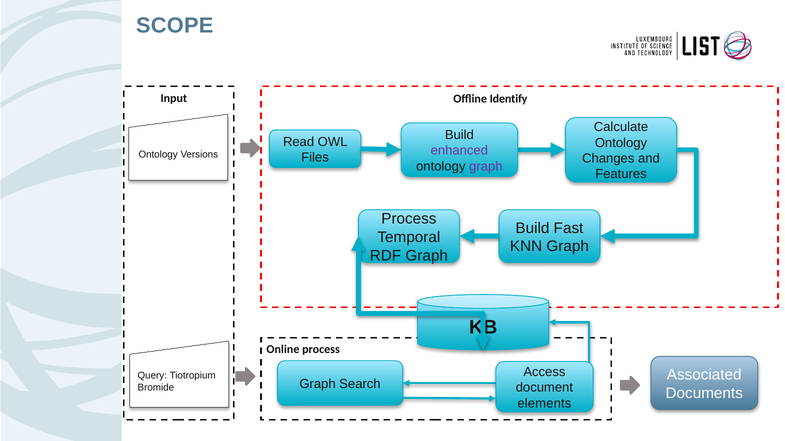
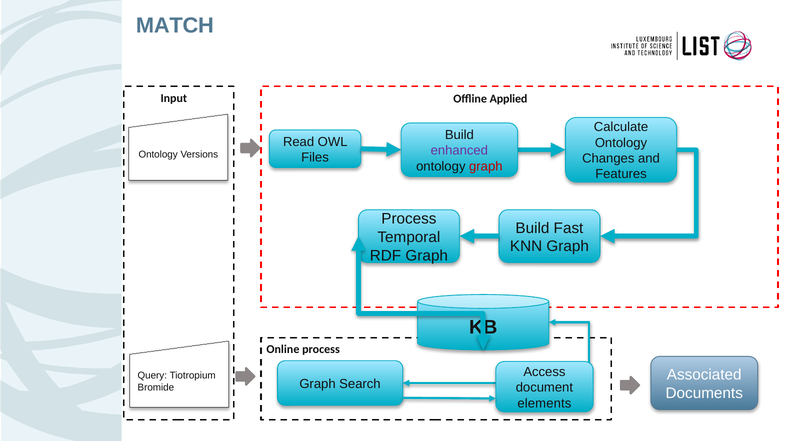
SCOPE: SCOPE -> MATCH (175, 26)
Identify: Identify -> Applied (509, 99)
graph colour: purple -> red (486, 167)
